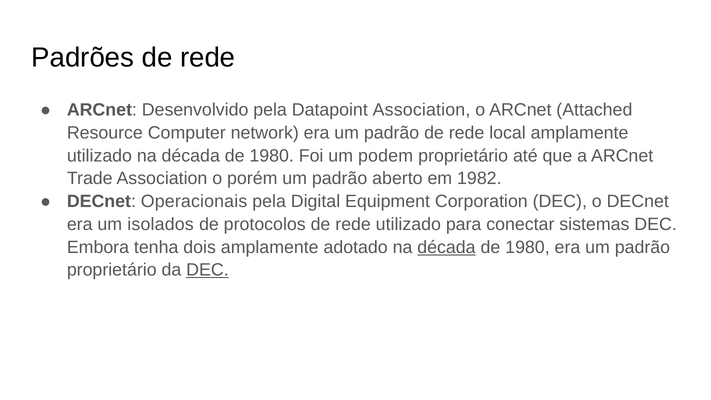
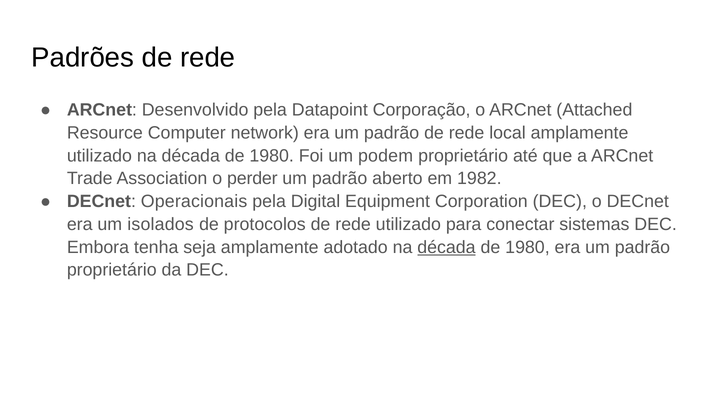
Datapoint Association: Association -> Corporação (422, 110)
porém: porém -> perder (252, 179)
dois: dois -> seja (200, 247)
DEC underline: present -> none (207, 270)
